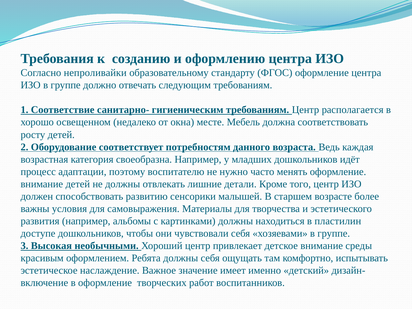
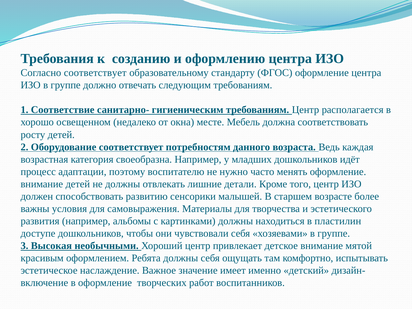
Согласно непроливайки: непроливайки -> соответствует (95, 73)
среды: среды -> мятой (359, 246)
